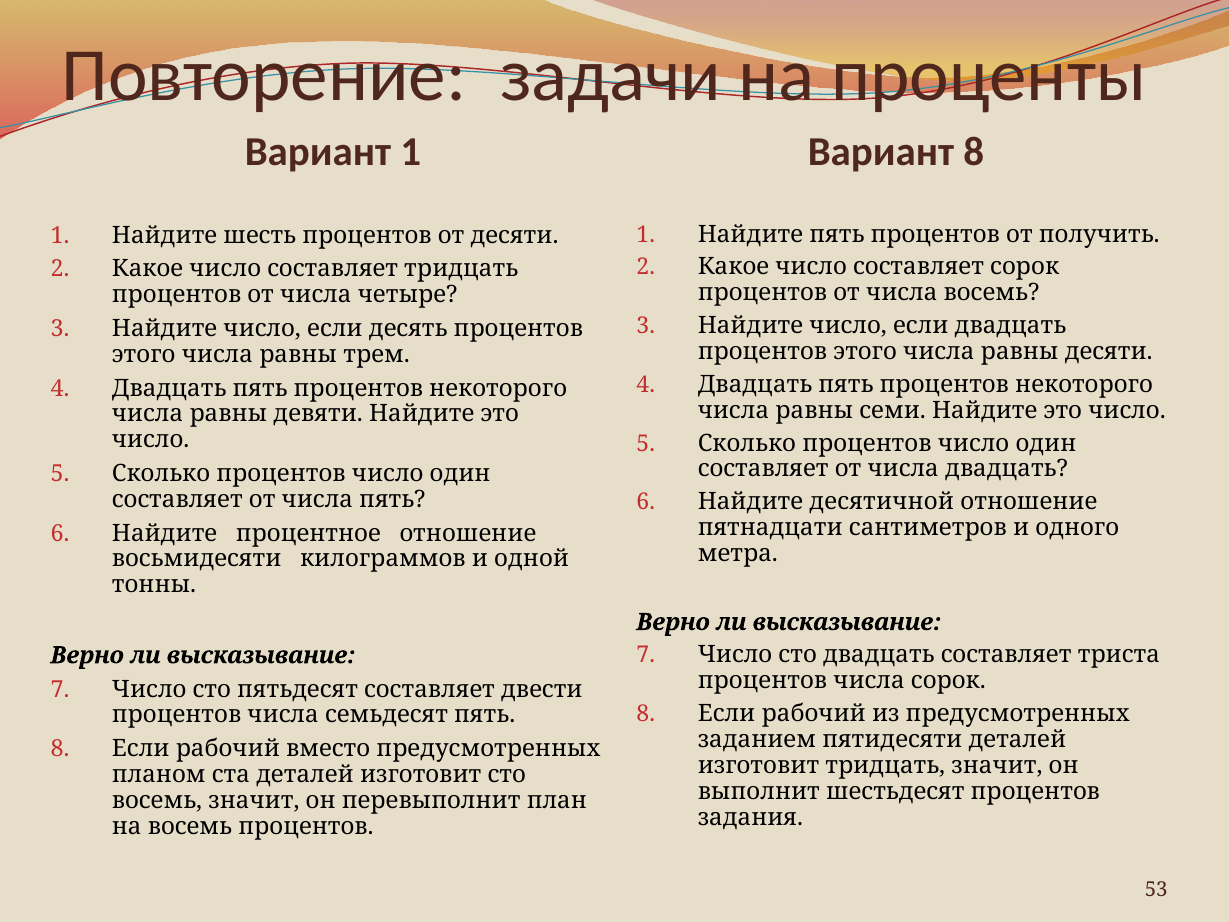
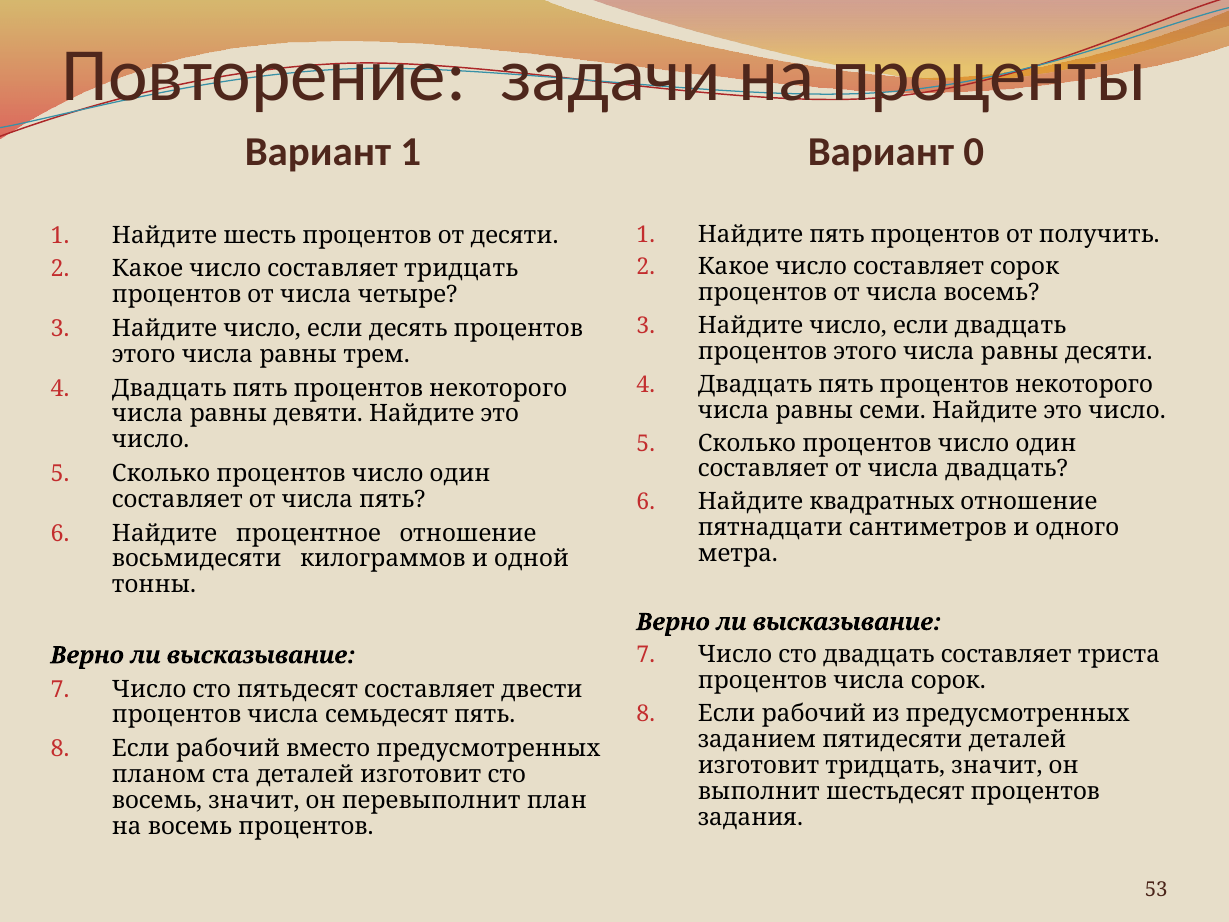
Вариант 8: 8 -> 0 (974, 152)
десятичной: десятичной -> квадратных (882, 502)
